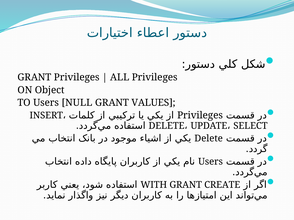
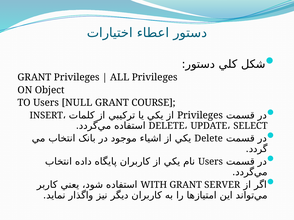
VALUES: VALUES -> COURSE (154, 103)
CREATE: CREATE -> SERVER (222, 185)
